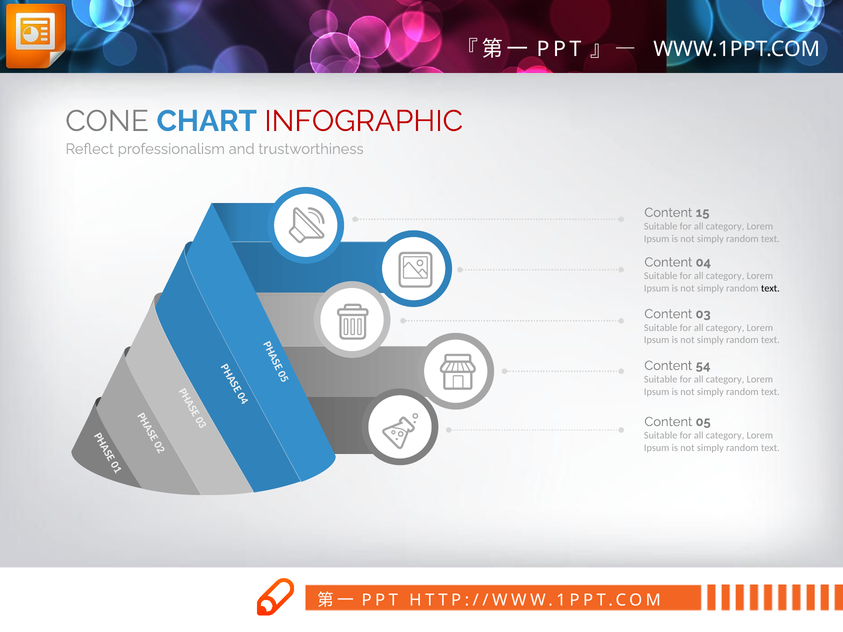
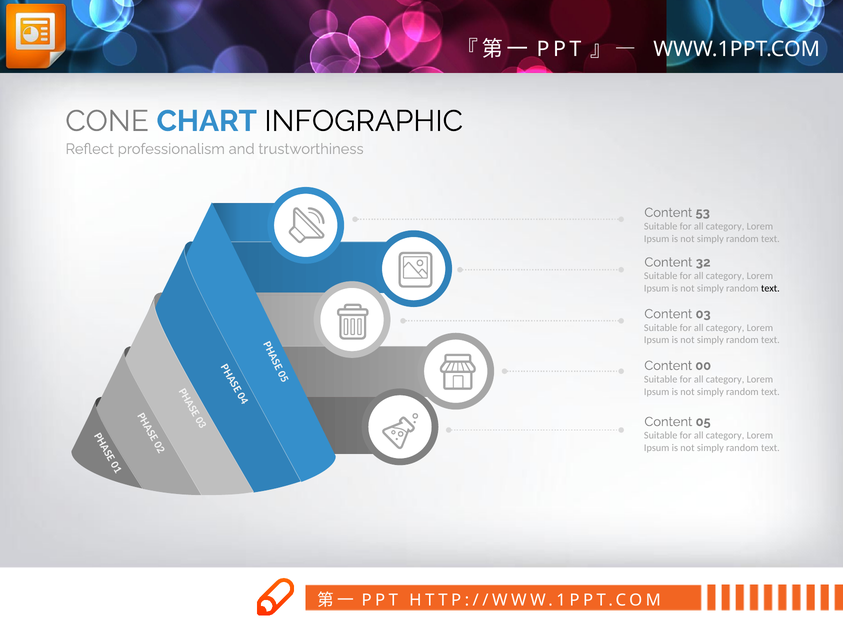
INFOGRAPHIC colour: red -> black (364, 121)
15: 15 -> 53 (703, 213)
04: 04 -> 32 (703, 262)
54: 54 -> 00 (703, 366)
